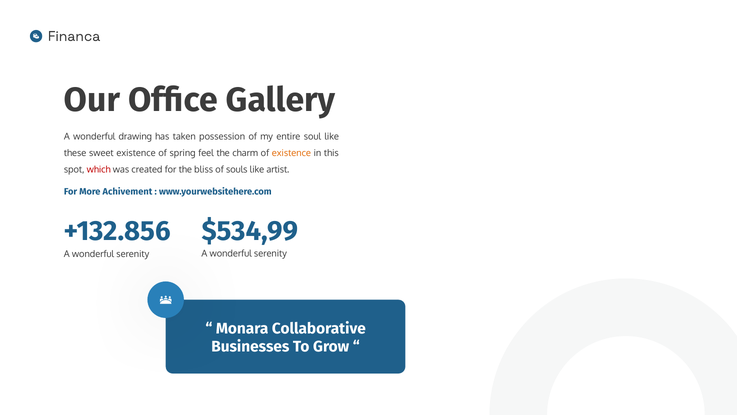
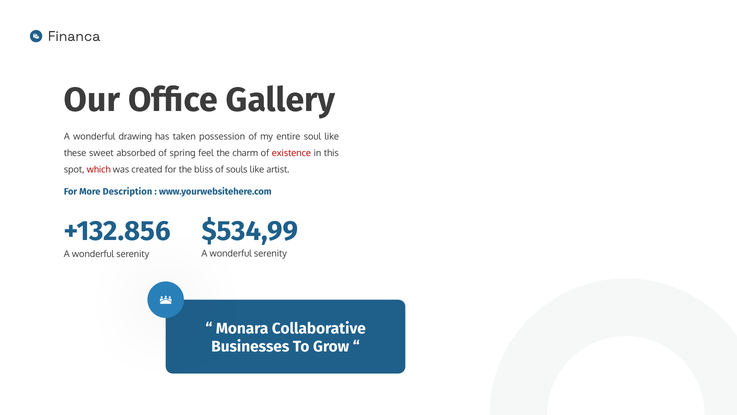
sweet existence: existence -> absorbed (136, 153)
existence colour: orange -> red (291, 153)
Achivement: Achivement -> Description (127, 191)
